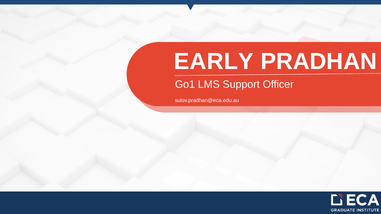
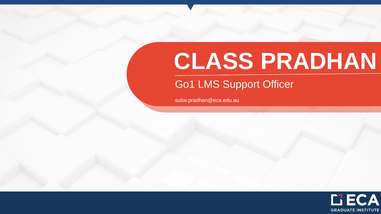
EARLY: EARLY -> CLASS (214, 61)
